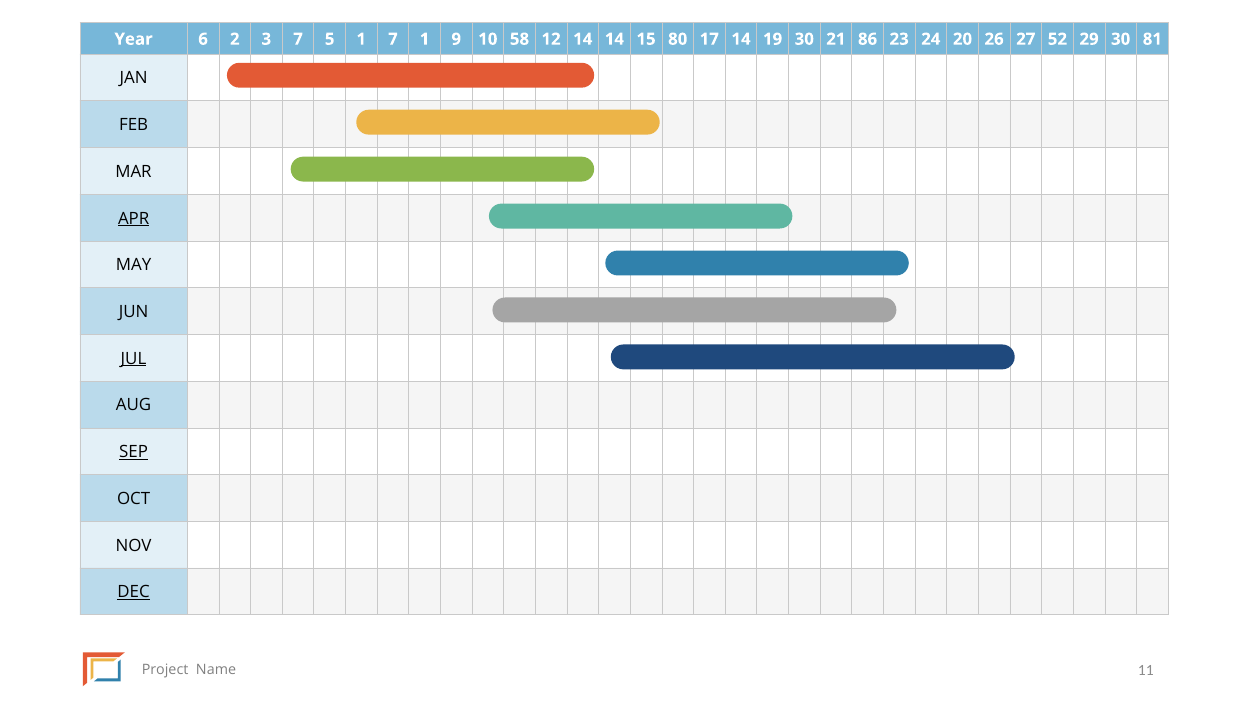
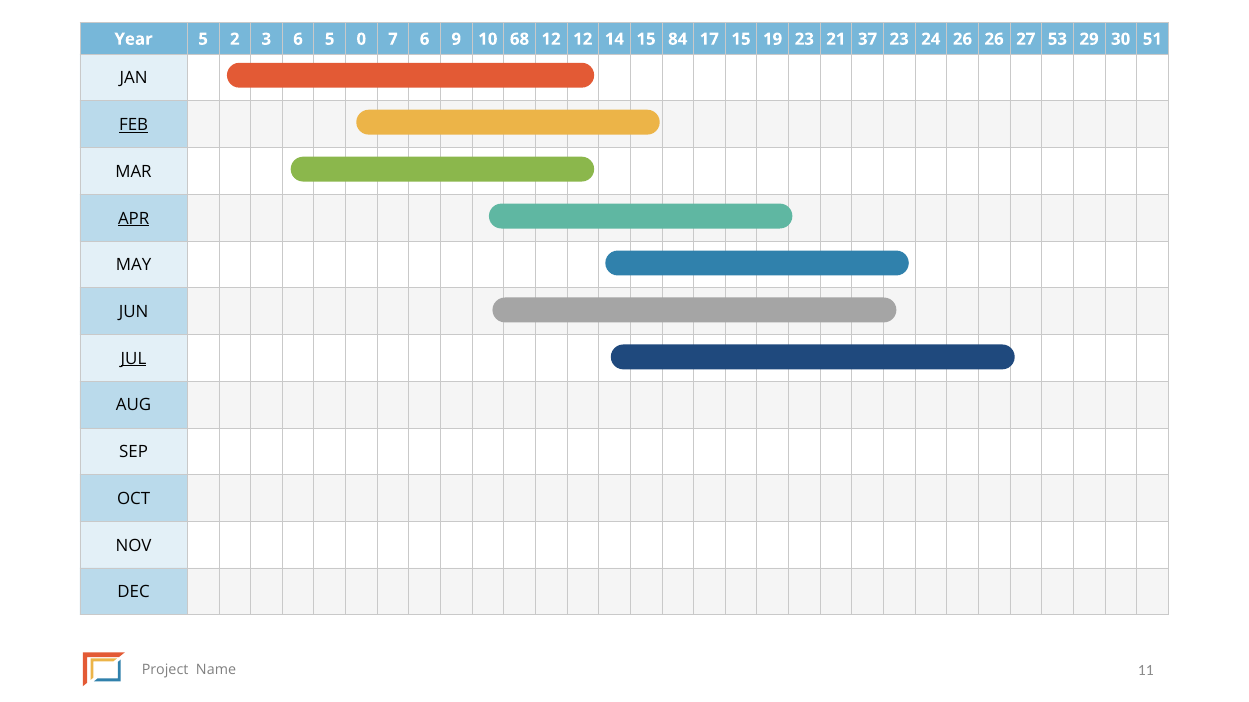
Year 6: 6 -> 5 (203, 39)
3 7: 7 -> 6 (298, 39)
5 1: 1 -> 0 (361, 39)
7 1: 1 -> 6 (425, 39)
58: 58 -> 68 (520, 39)
12 14: 14 -> 12 (583, 39)
80: 80 -> 84 (678, 39)
17 14: 14 -> 15 (741, 39)
19 30: 30 -> 23 (804, 39)
86: 86 -> 37 (868, 39)
24 20: 20 -> 26 (963, 39)
52: 52 -> 53 (1057, 39)
81: 81 -> 51 (1152, 39)
FEB underline: none -> present (134, 125)
SEP underline: present -> none (134, 452)
DEC underline: present -> none (134, 593)
